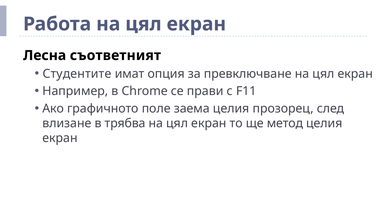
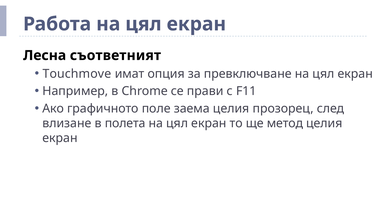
Студентите: Студентите -> Touchmove (77, 74)
трябва: трябва -> полета (125, 123)
